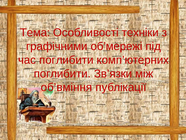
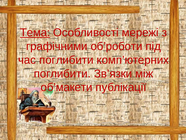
Тема underline: none -> present (35, 33)
техніки: техніки -> мережі (140, 33)
об’мережі: об’мережі -> об’роботи (117, 46)
об’вміння: об’вміння -> об’макети (67, 87)
